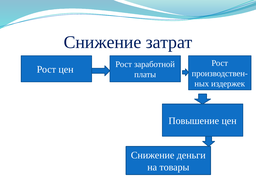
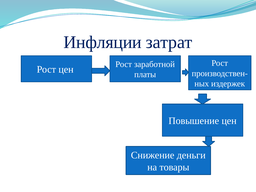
Снижение: Снижение -> Инфляции (103, 42)
